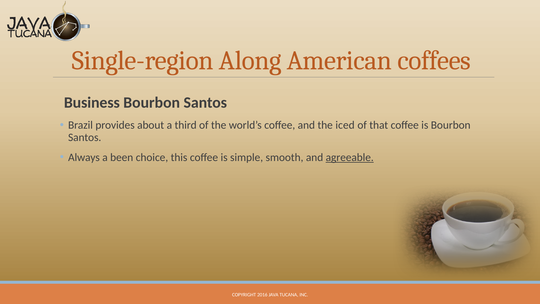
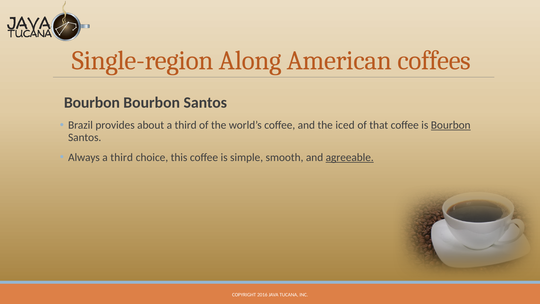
Business: Business -> Bourbon (92, 103)
Bourbon underline: none -> present (451, 125)
Always a been: been -> third (122, 157)
